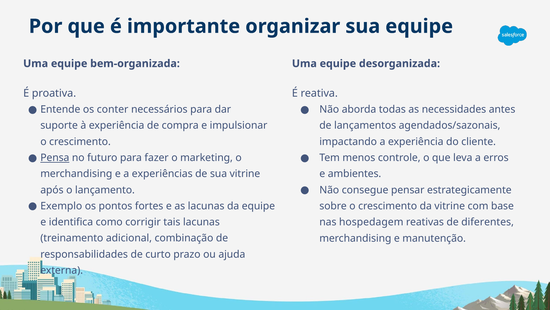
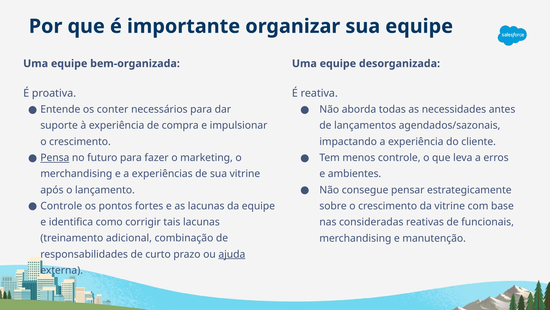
Exemplo: Exemplo -> Controle (61, 206)
hospedagem: hospedagem -> consideradas (371, 222)
diferentes: diferentes -> funcionais (488, 222)
ajuda underline: none -> present (232, 254)
